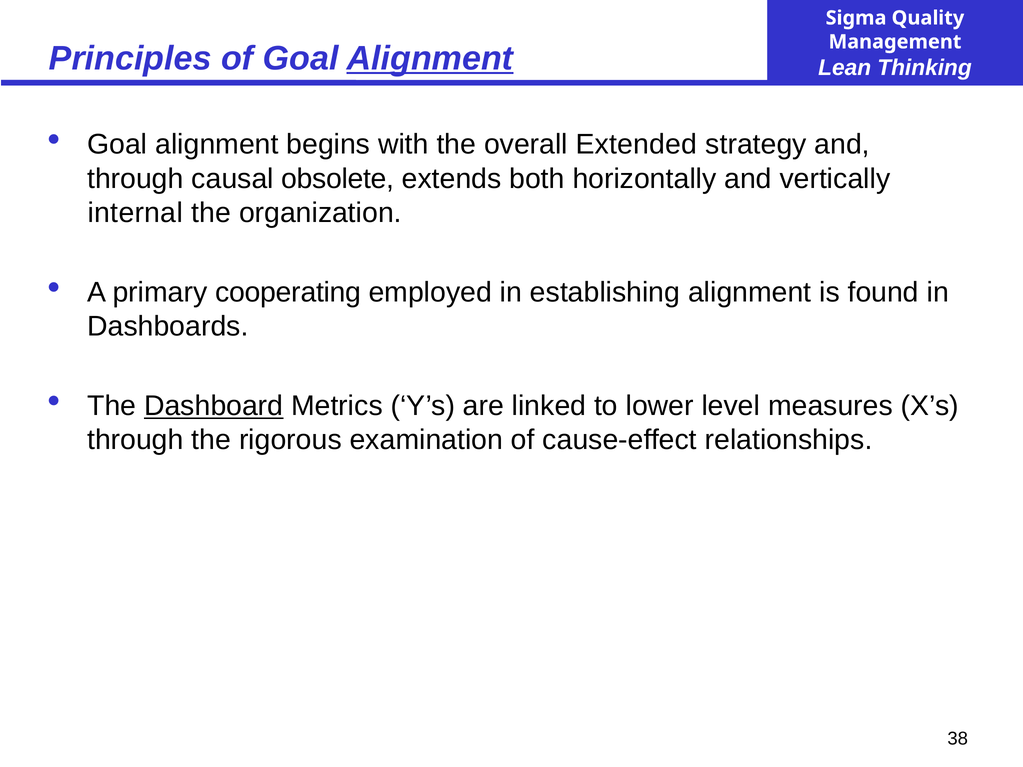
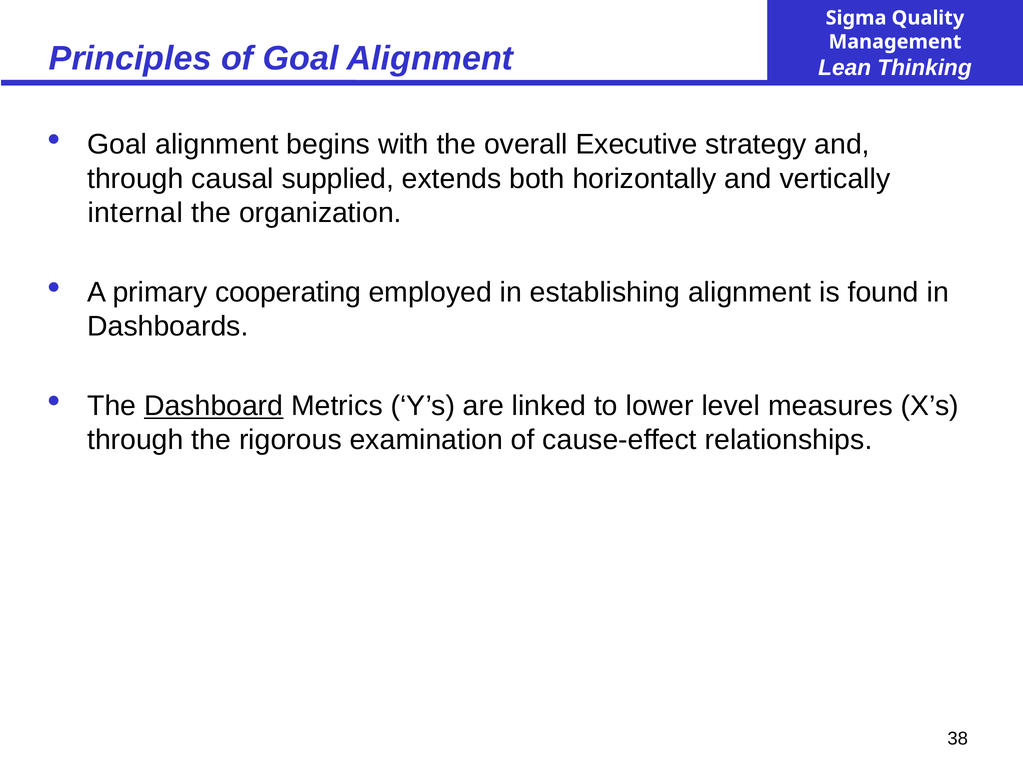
Alignment underline: present -> none (430, 59)
Extended: Extended -> Executive (637, 145)
obsolete: obsolete -> supplied (338, 179)
